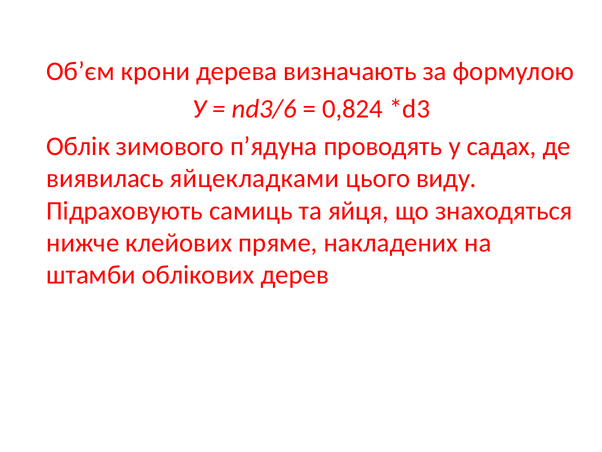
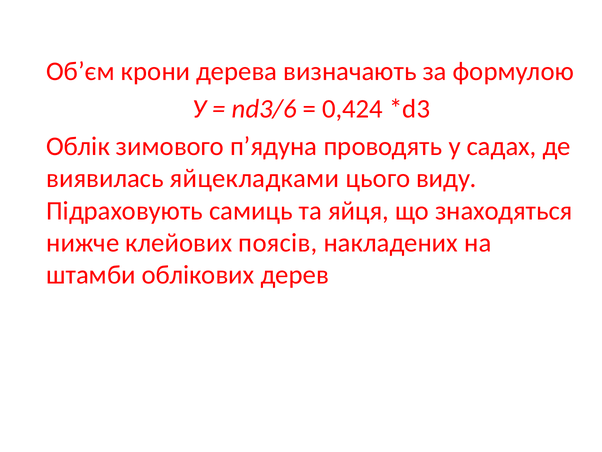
0,824: 0,824 -> 0,424 (353, 109)
пряме: пряме -> поясів (278, 243)
